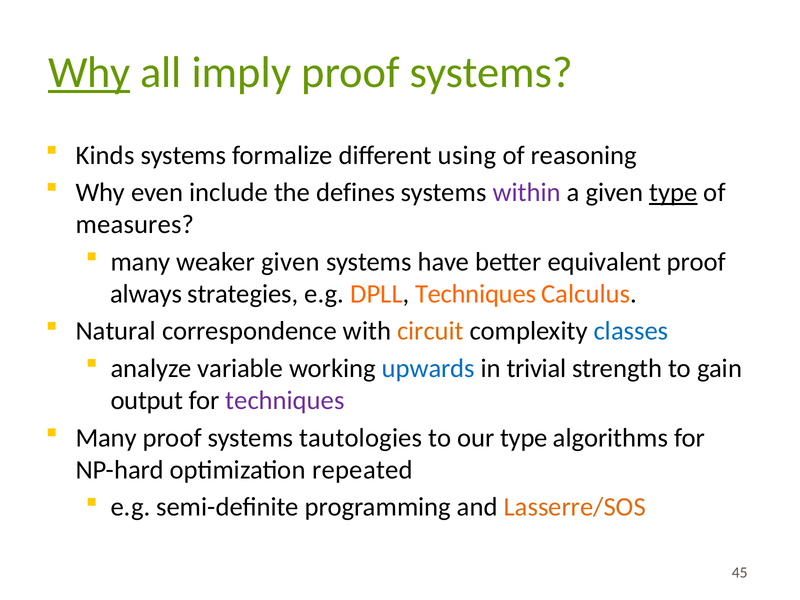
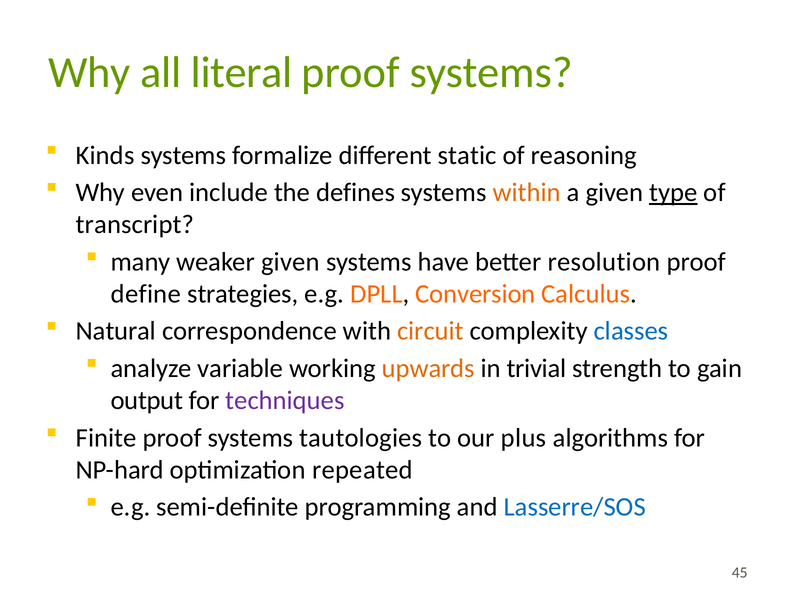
Why underline: present -> none (89, 72)
imply: imply -> literal (242, 72)
using: using -> static (467, 155)
within colour: purple -> orange (527, 193)
measures: measures -> transcript (135, 225)
equivalent: equivalent -> resolution (604, 262)
always: always -> define (146, 294)
DPLL Techniques: Techniques -> Conversion (475, 294)
upwards colour: blue -> orange (428, 368)
Many: Many -> Finite (106, 438)
our type: type -> plus (524, 438)
Lasserre/SOS colour: orange -> blue (575, 507)
